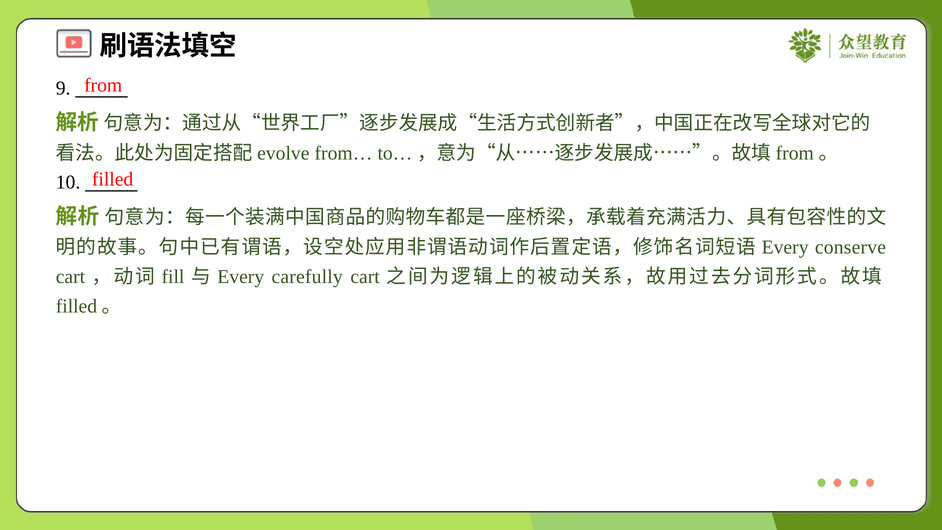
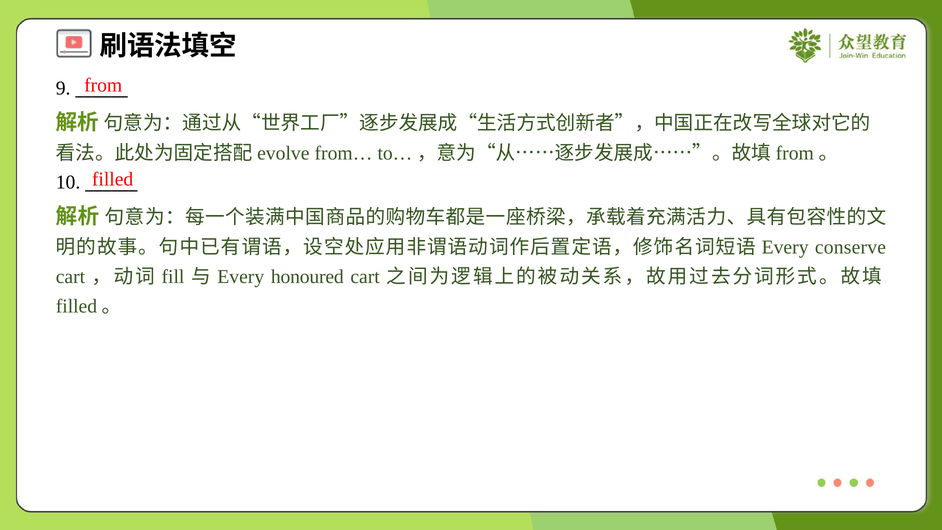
carefully: carefully -> honoured (307, 277)
